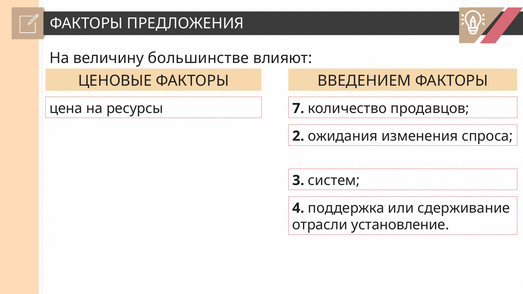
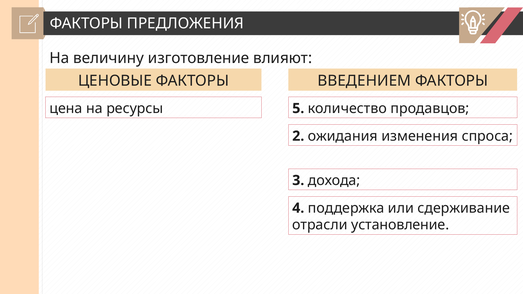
большинстве: большинстве -> изготовление (199, 58)
7: 7 -> 5 (298, 108)
систем: систем -> дохода (334, 180)
